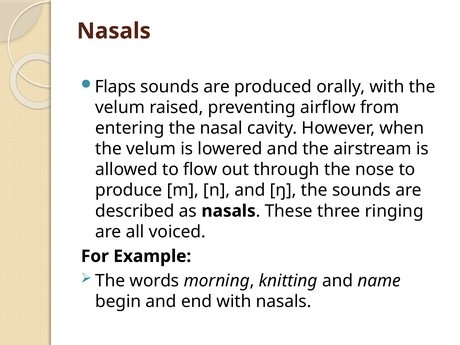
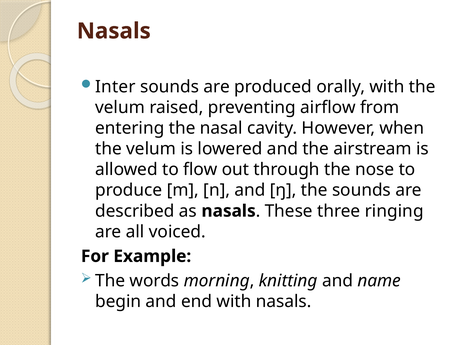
Flaps: Flaps -> Inter (115, 87)
